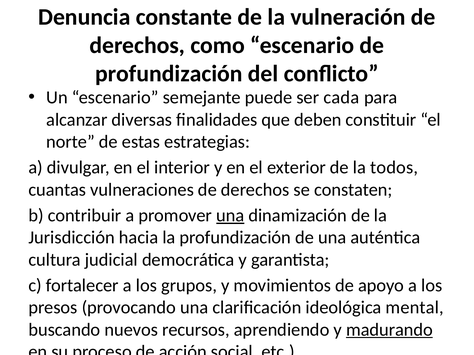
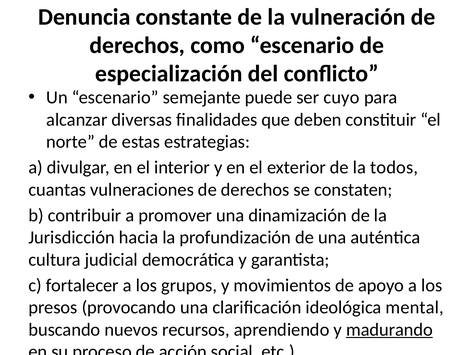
profundización: profundización -> especialización (169, 74)
cada: cada -> cuyo (341, 98)
una underline: present -> none (230, 216)
